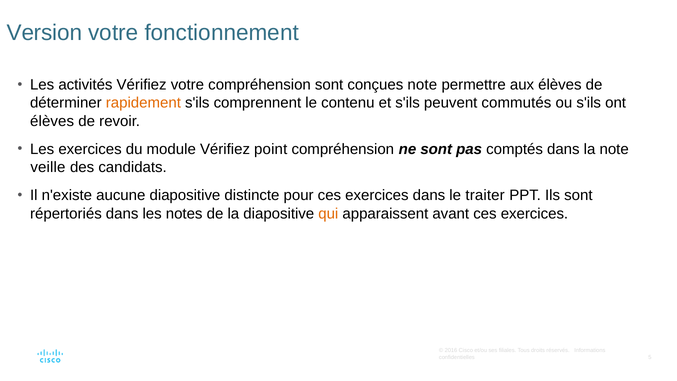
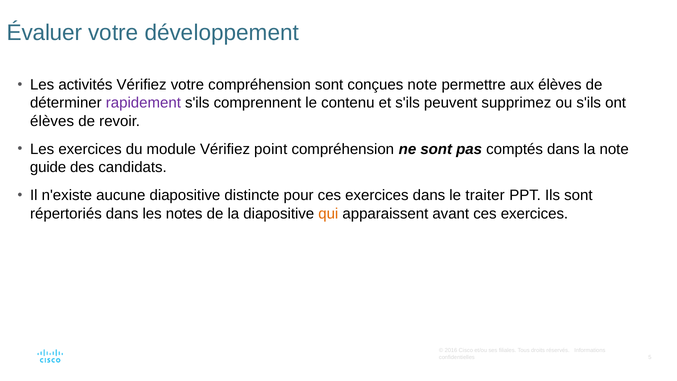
Version: Version -> Évaluer (44, 33)
fonctionnement: fonctionnement -> développement (222, 33)
rapidement colour: orange -> purple (143, 103)
commutés: commutés -> supprimez (516, 103)
veille: veille -> guide (48, 167)
